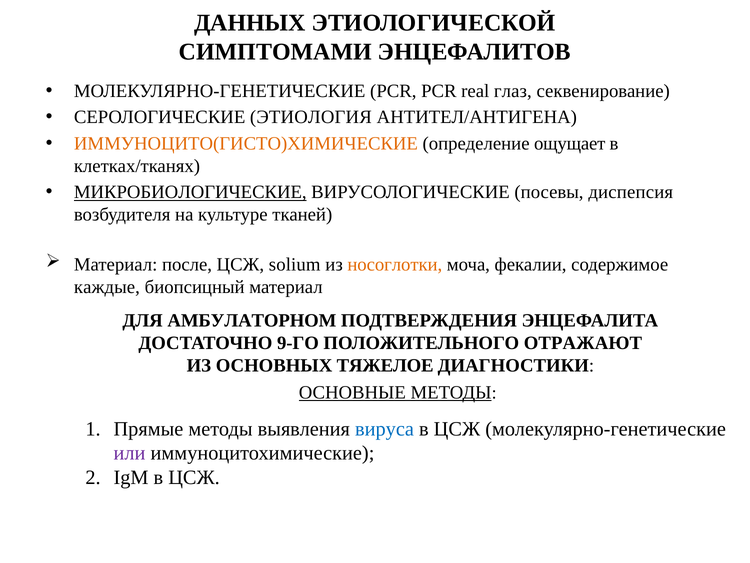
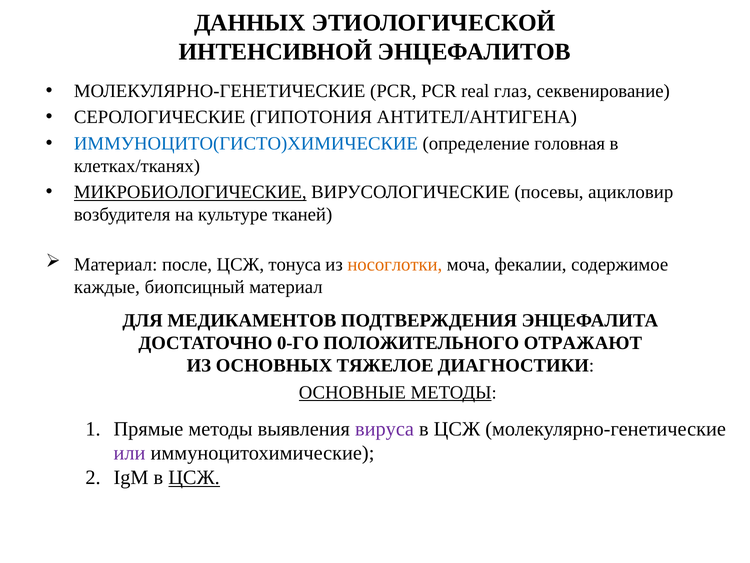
СИМПТОМАМИ: СИМПТОМАМИ -> ИНТЕНСИВНОЙ (275, 52)
ЭТИОЛОГИЯ: ЭТИОЛОГИЯ -> ГИПОТОНИЯ (311, 117)
ИММУНОЦИТО(ГИСТО)ХИМИЧЕСКИЕ colour: orange -> blue (246, 143)
ощущает: ощущает -> головная (570, 143)
диспепсия: диспепсия -> ацикловир (631, 192)
solium: solium -> тонуса (295, 264)
АМБУЛАТОРНОМ: АМБУЛАТОРНОМ -> МЕДИКАМЕНТОВ (252, 320)
9-ГО: 9-ГО -> 0-ГО (298, 343)
вируса colour: blue -> purple (384, 428)
ЦСЖ underline: none -> present (194, 477)
